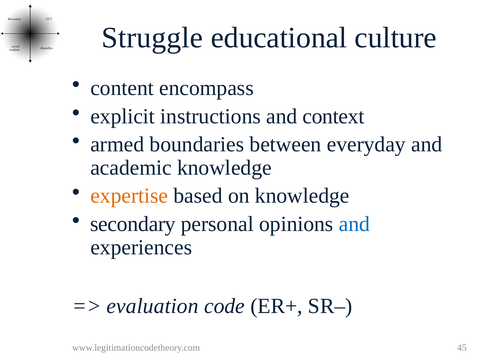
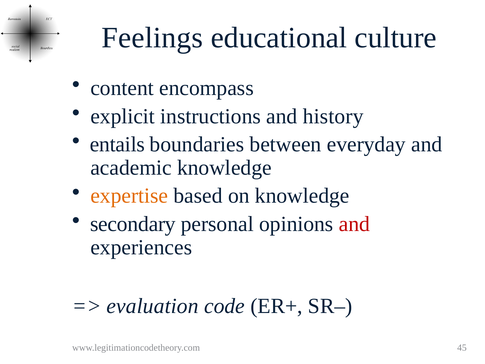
Struggle: Struggle -> Feelings (152, 38)
context: context -> history (333, 116)
armed: armed -> entails (117, 144)
and colour: blue -> red (354, 224)
